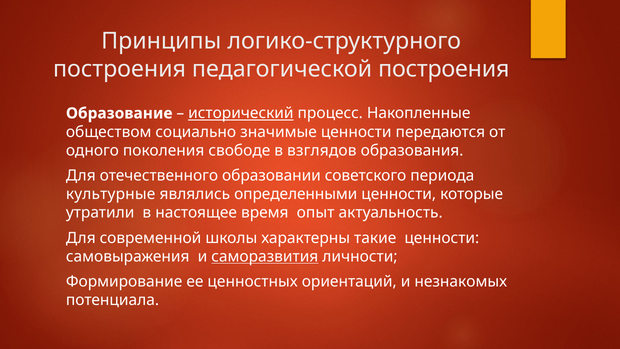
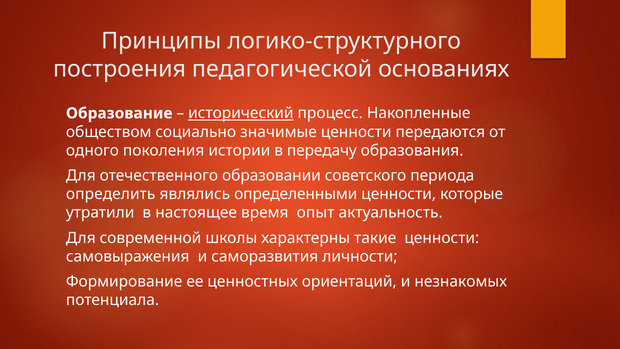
педагогической построения: построения -> основаниях (444, 69)
свободе: свободе -> истории (239, 150)
взглядов: взглядов -> передачу (322, 150)
культурные: культурные -> определить (111, 194)
саморазвития underline: present -> none (265, 256)
